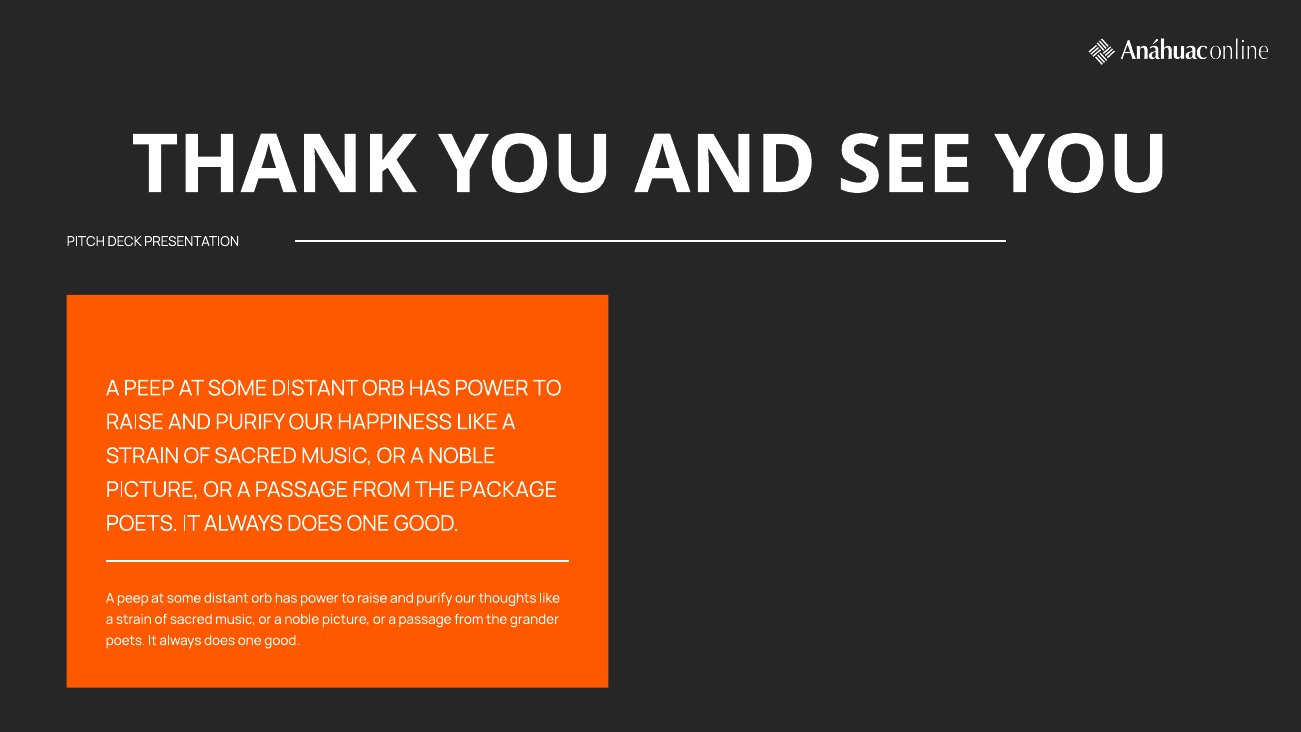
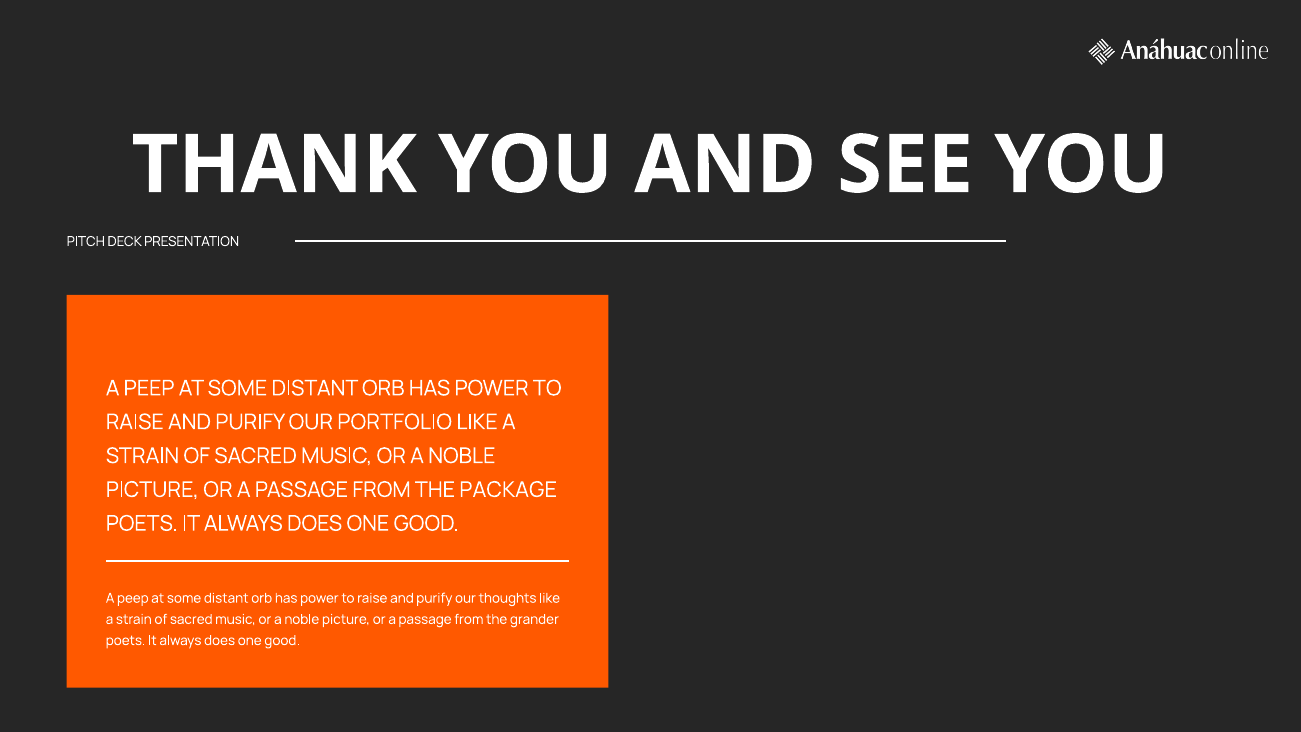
HAPPINESS: HAPPINESS -> PORTFOLIO (395, 422)
